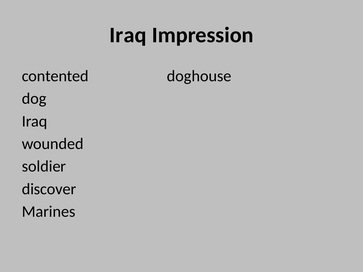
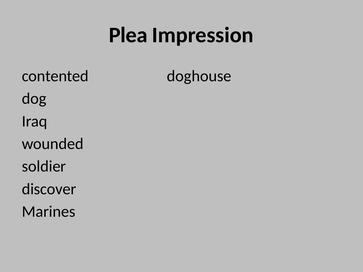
Iraq: Iraq -> Plea (128, 35)
